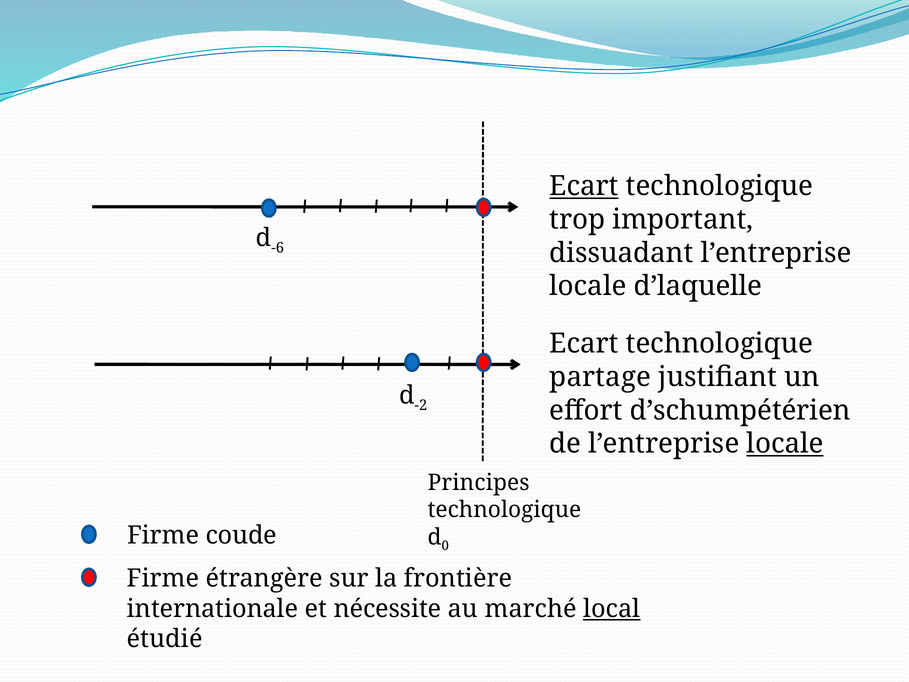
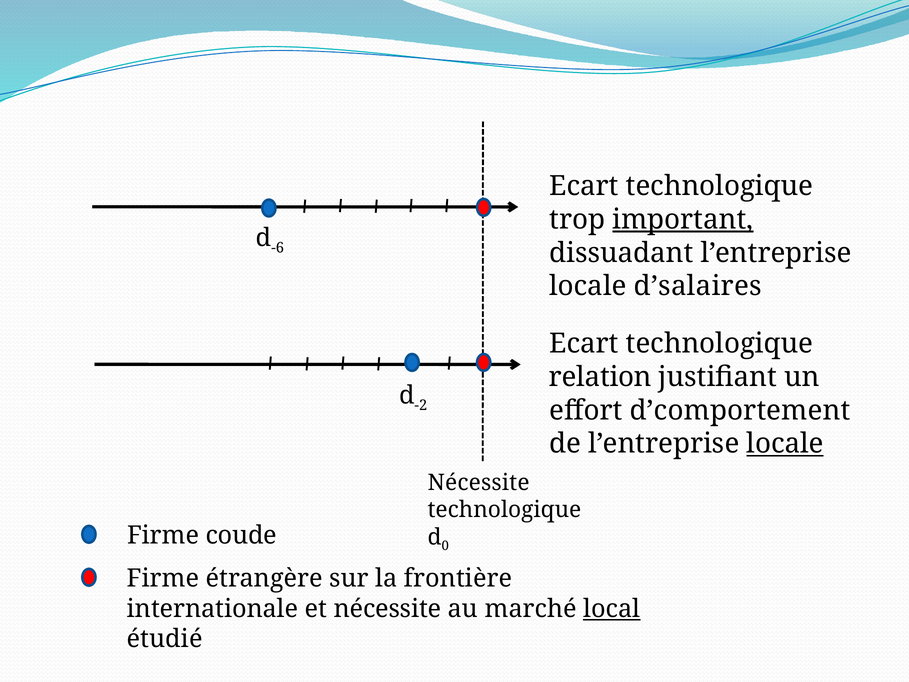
Ecart underline: present -> none (584, 186)
important underline: none -> present (683, 219)
d’laquelle: d’laquelle -> d’salaires (698, 286)
partage: partage -> relation (600, 377)
d’schumpétérien: d’schumpétérien -> d’comportement (740, 410)
Principes: Principes -> Nécessite (479, 482)
